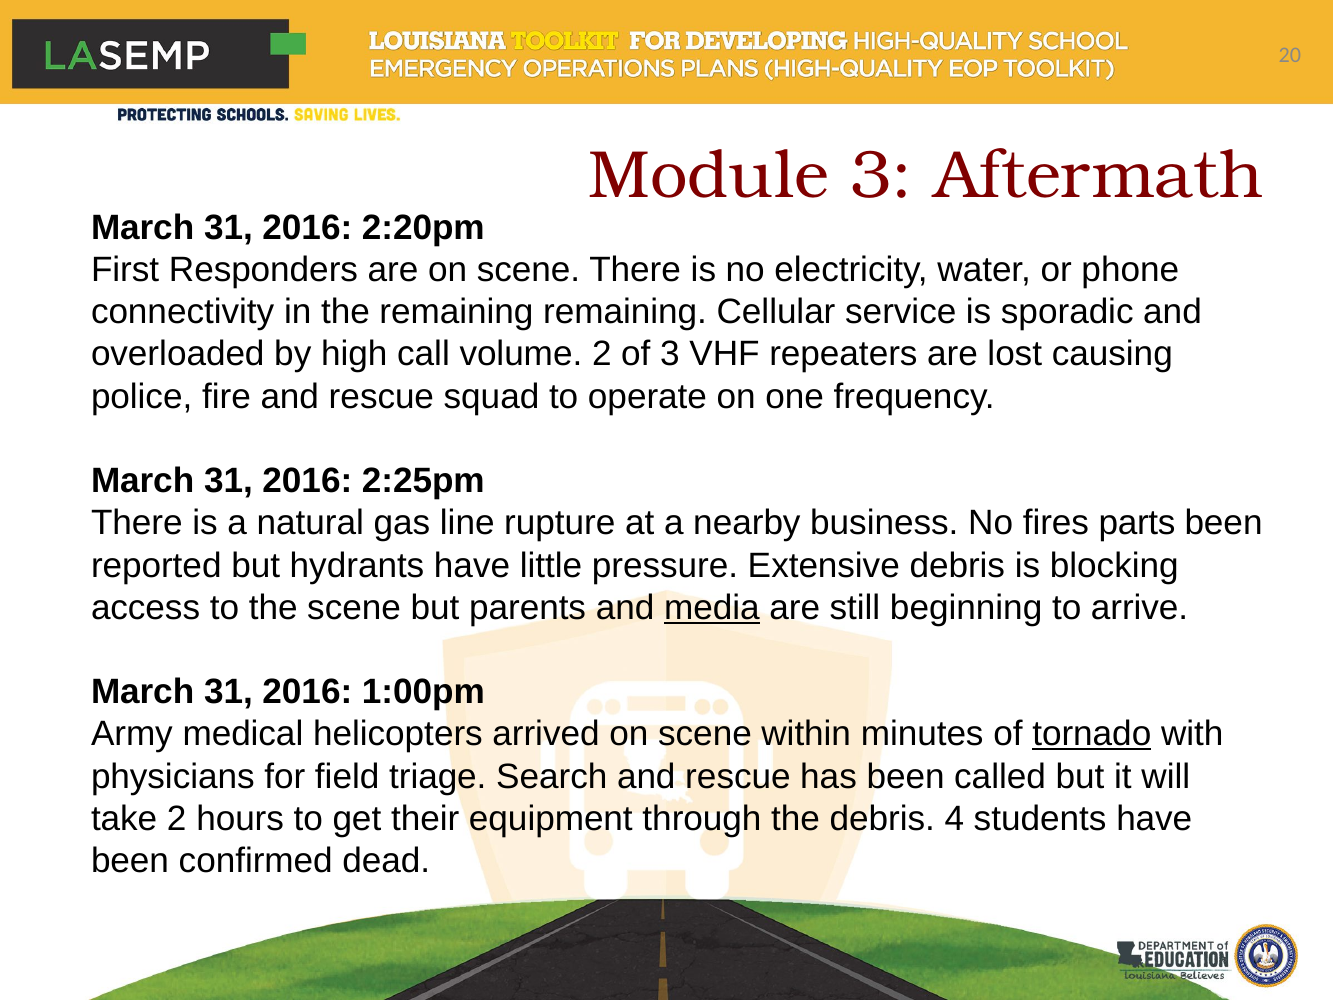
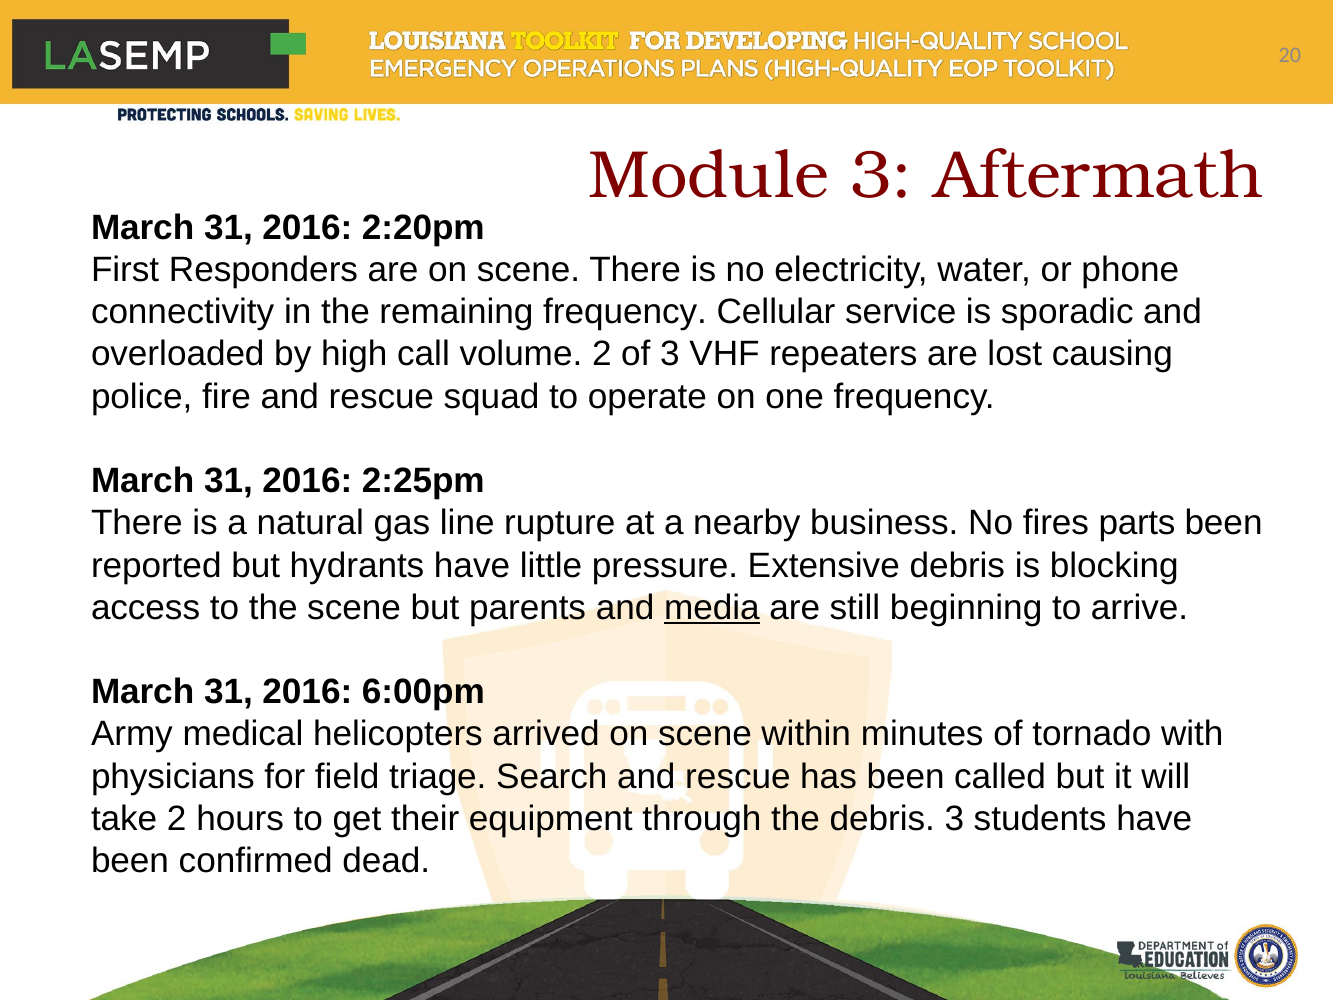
remaining remaining: remaining -> frequency (625, 312)
1:00pm: 1:00pm -> 6:00pm (423, 692)
tornado underline: present -> none (1092, 734)
debris 4: 4 -> 3 (954, 818)
